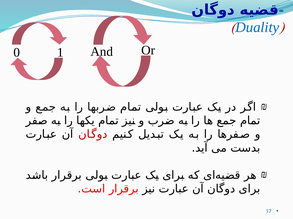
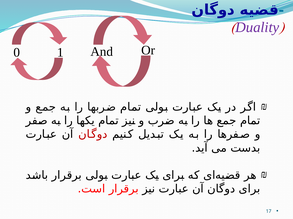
Duality colour: blue -> purple (257, 27)
